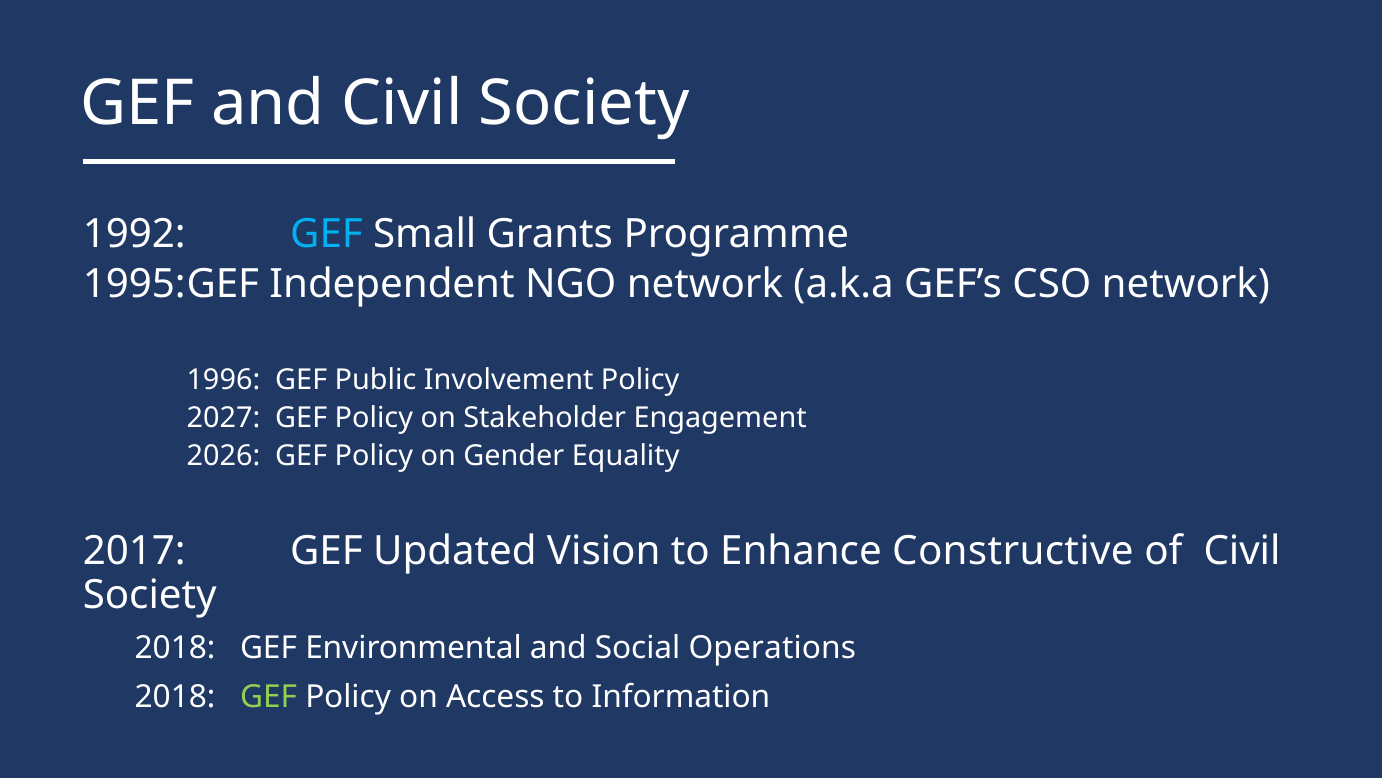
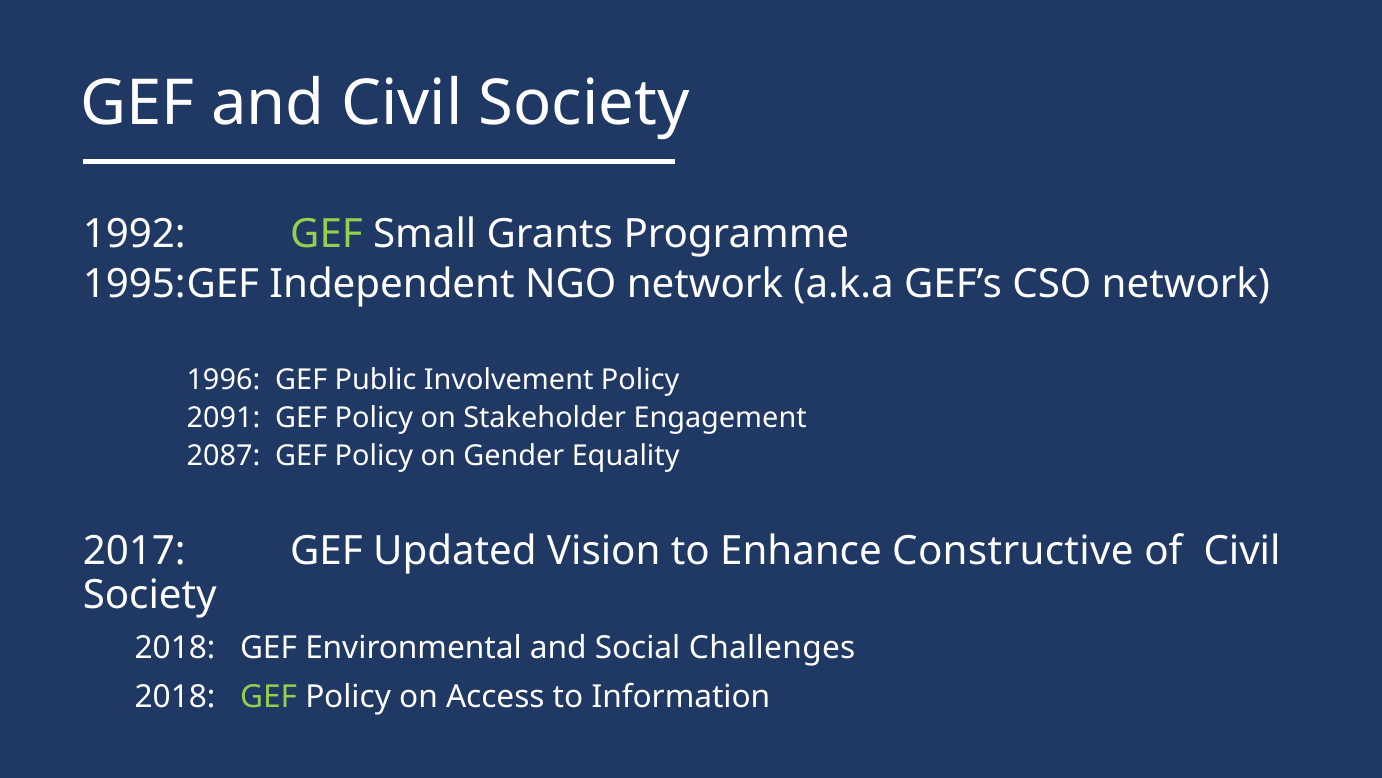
GEF colour: light blue -> light green (327, 234)
2027: 2027 -> 2091 (223, 418)
2026: 2026 -> 2087 (223, 456)
Operations: Operations -> Challenges (772, 648)
